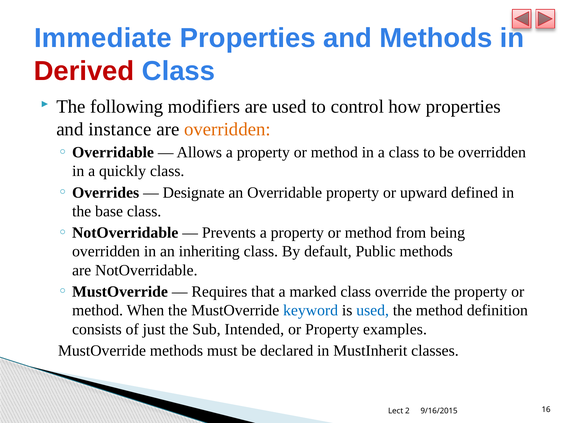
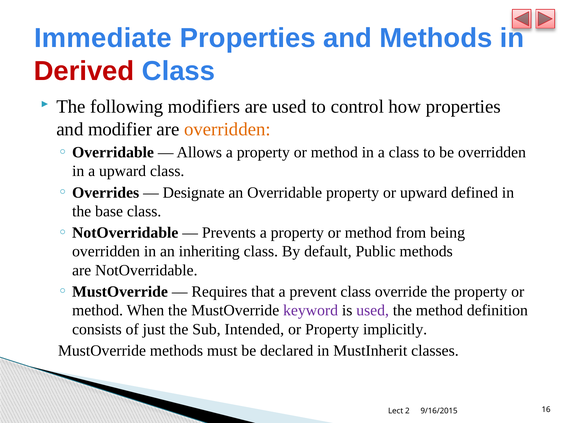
instance: instance -> modifier (120, 129)
a quickly: quickly -> upward (123, 171)
marked: marked -> prevent (313, 292)
keyword colour: blue -> purple (311, 310)
used colour: blue -> purple (373, 310)
examples: examples -> implicitly (395, 329)
